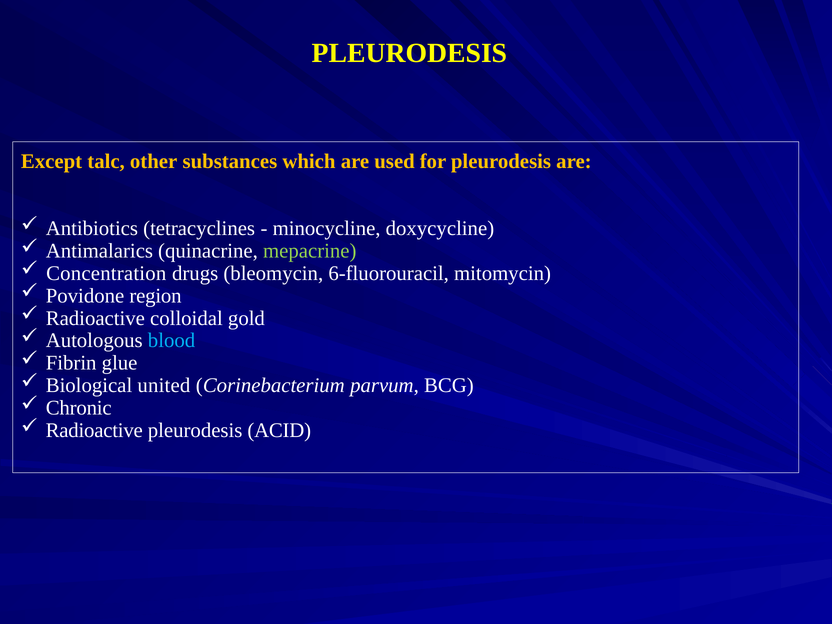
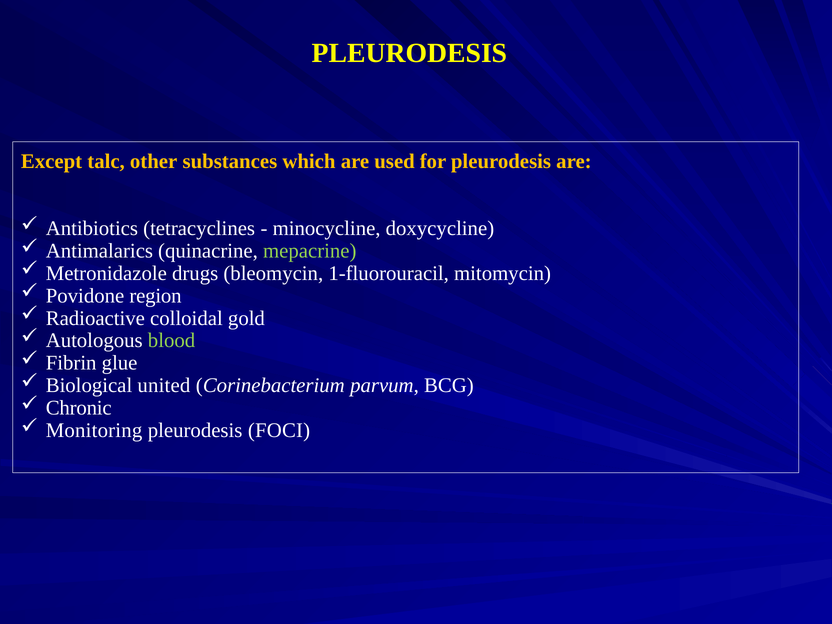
Concentration: Concentration -> Metronidazole (106, 273)
6-fluorouracil: 6-fluorouracil -> 1-fluorouracil (389, 273)
blood colour: light blue -> light green (172, 341)
Radioactive: Radioactive -> Monitoring (94, 430)
ACID: ACID -> FOCI (279, 430)
